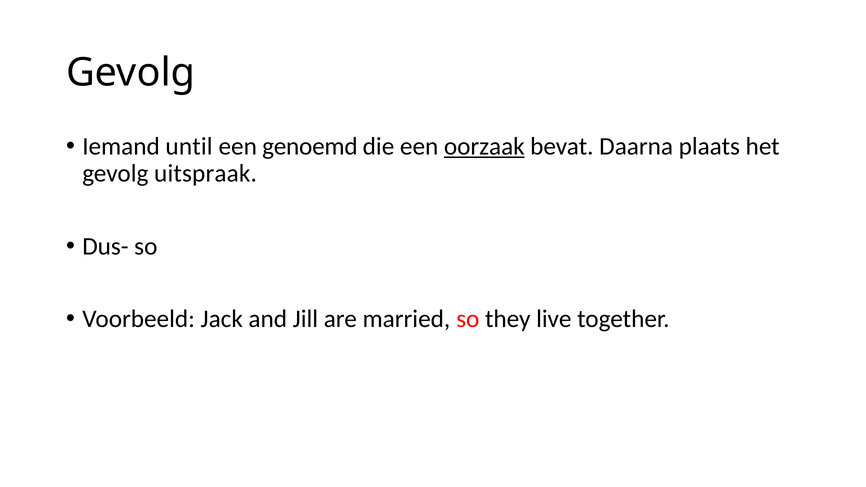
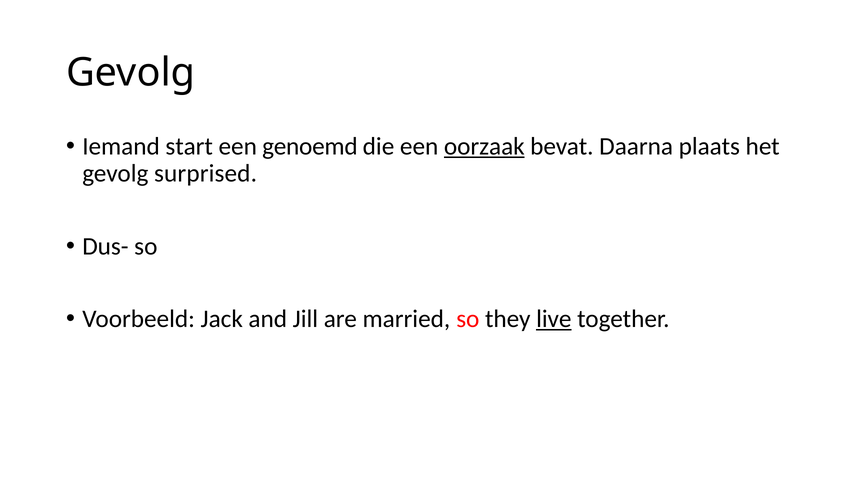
until: until -> start (189, 146)
uitspraak: uitspraak -> surprised (206, 174)
live underline: none -> present (554, 319)
